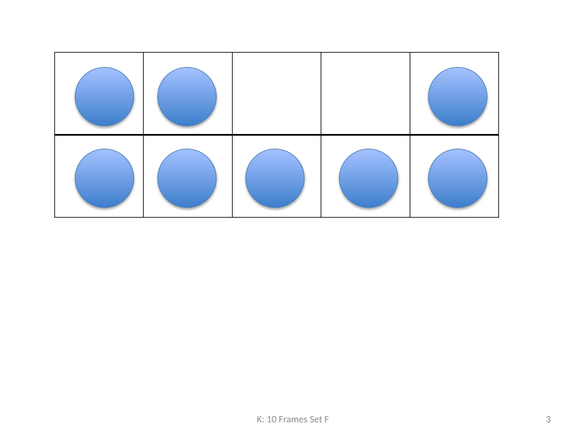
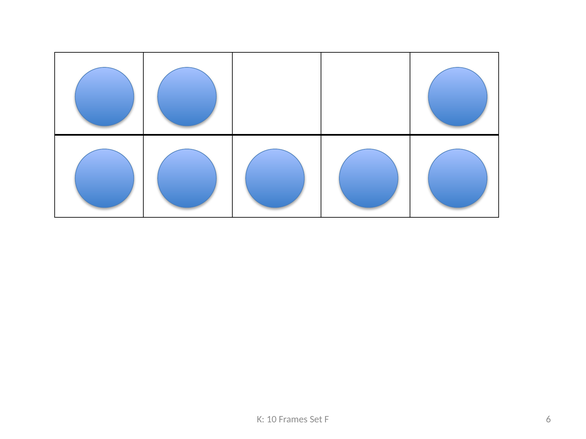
3: 3 -> 6 (548, 420)
